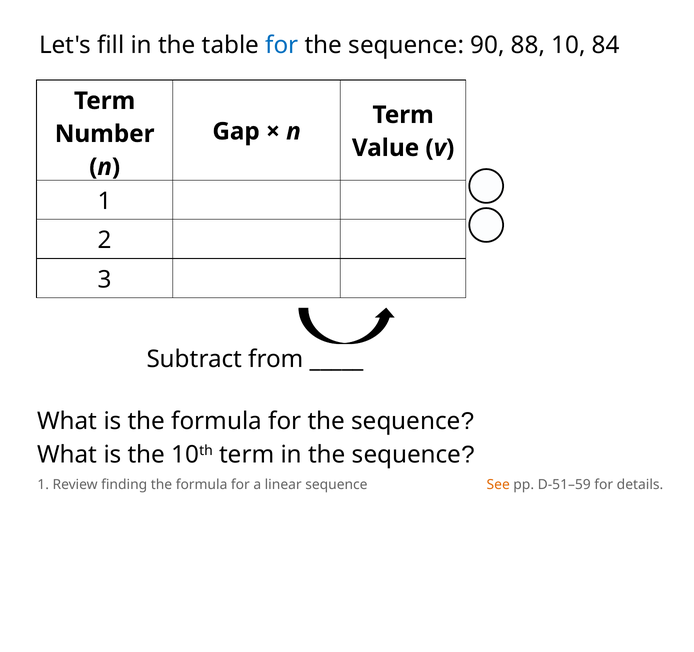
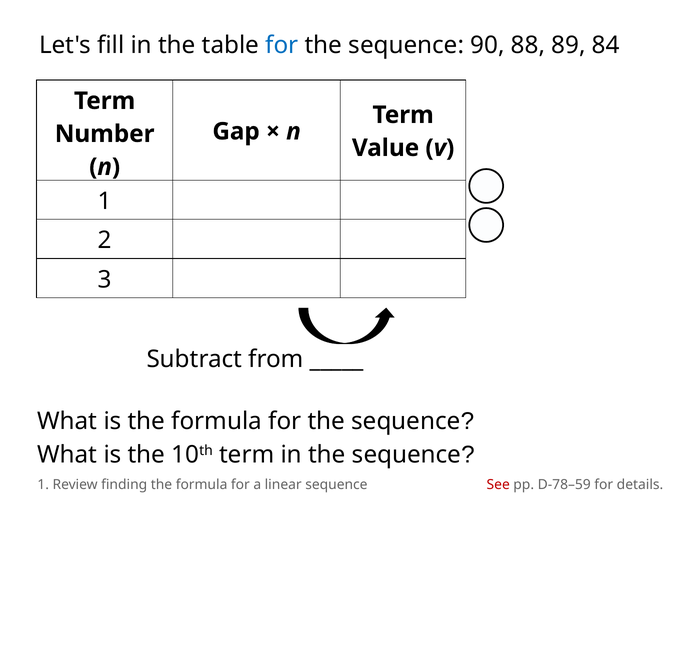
10: 10 -> 89 (569, 45)
See colour: orange -> red (498, 485)
D-51–59: D-51–59 -> D-78–59 (564, 485)
